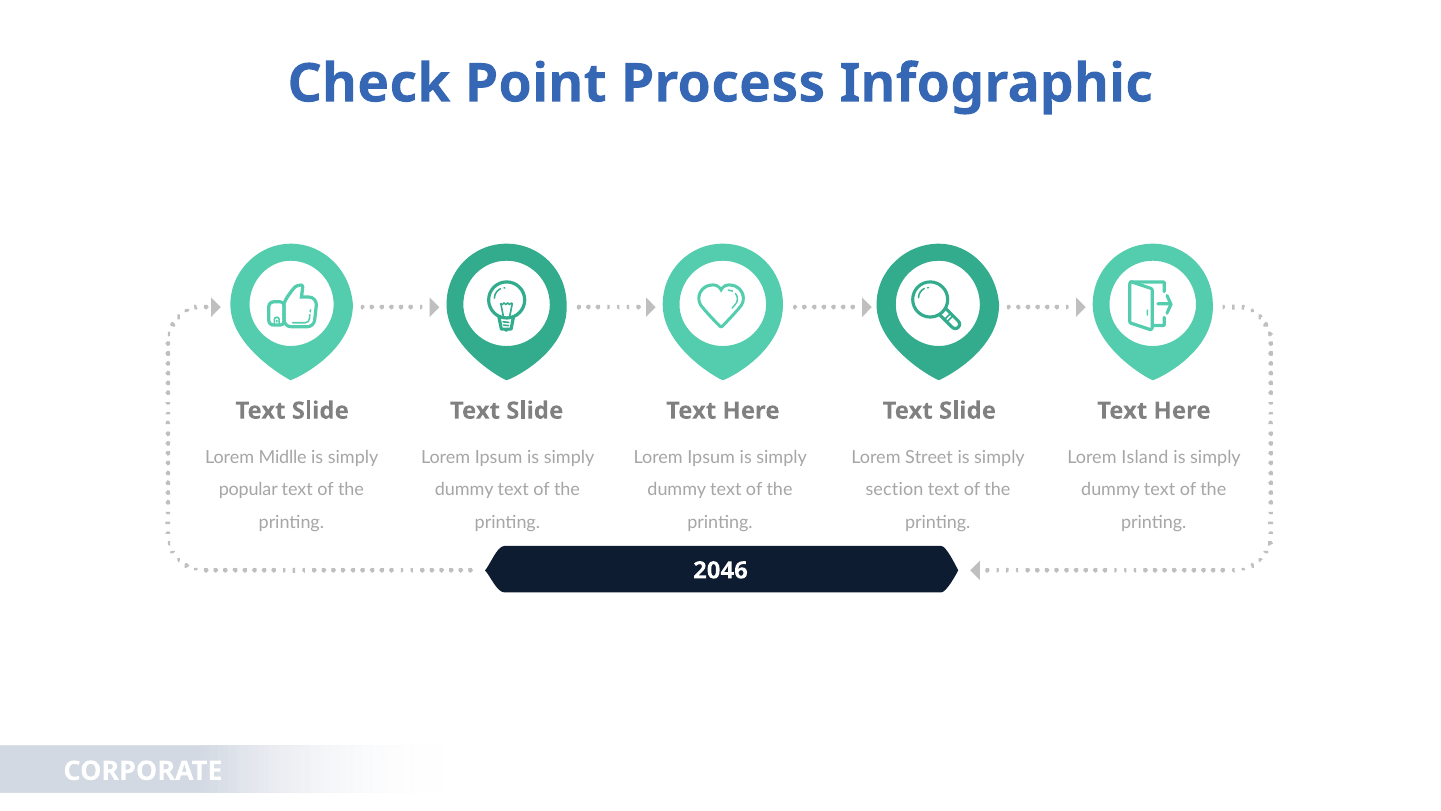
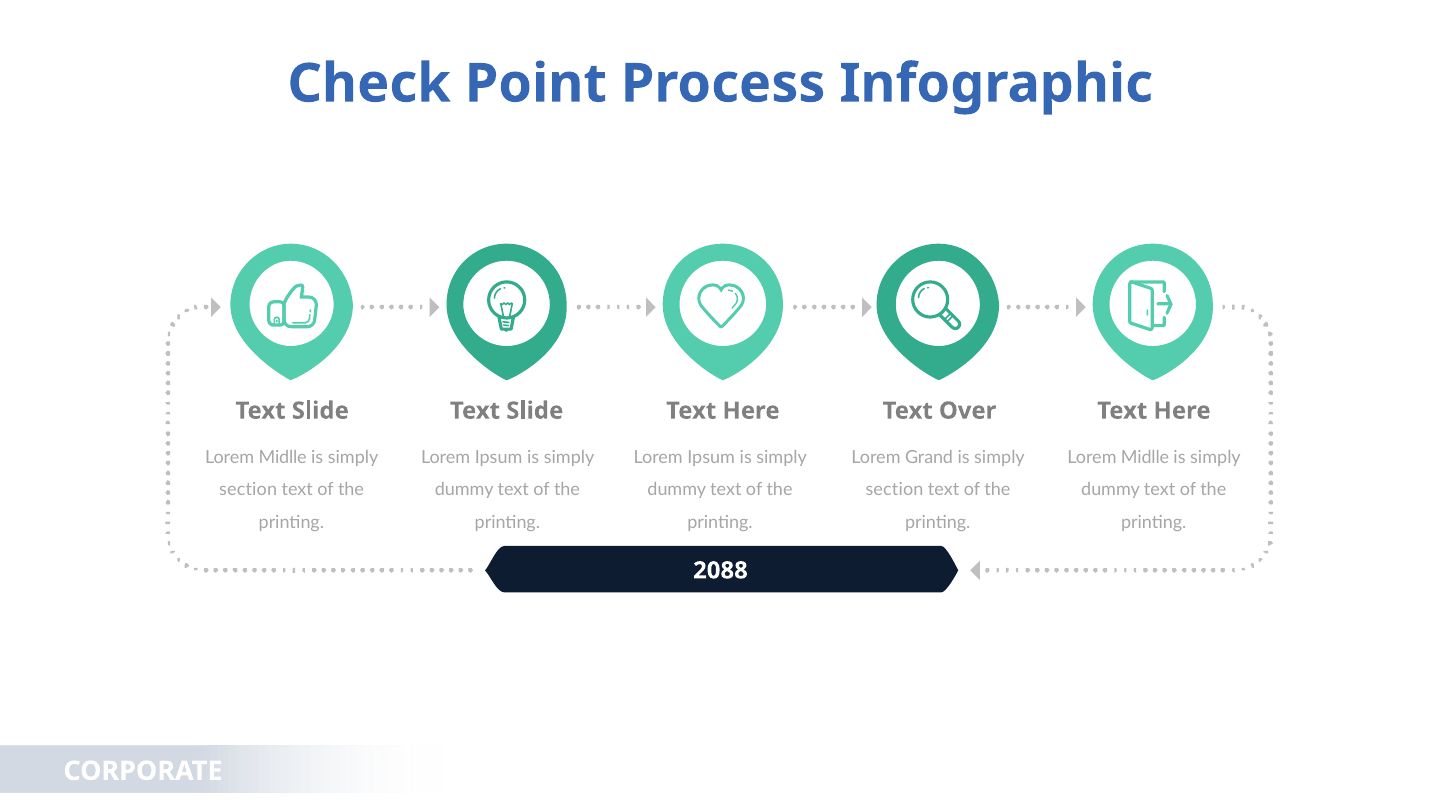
Slide: Slide -> Over (968, 411)
Street: Street -> Grand (929, 457)
Island: Island -> Midlle (1145, 457)
popular: popular -> section (248, 490)
2046: 2046 -> 2088 (720, 570)
